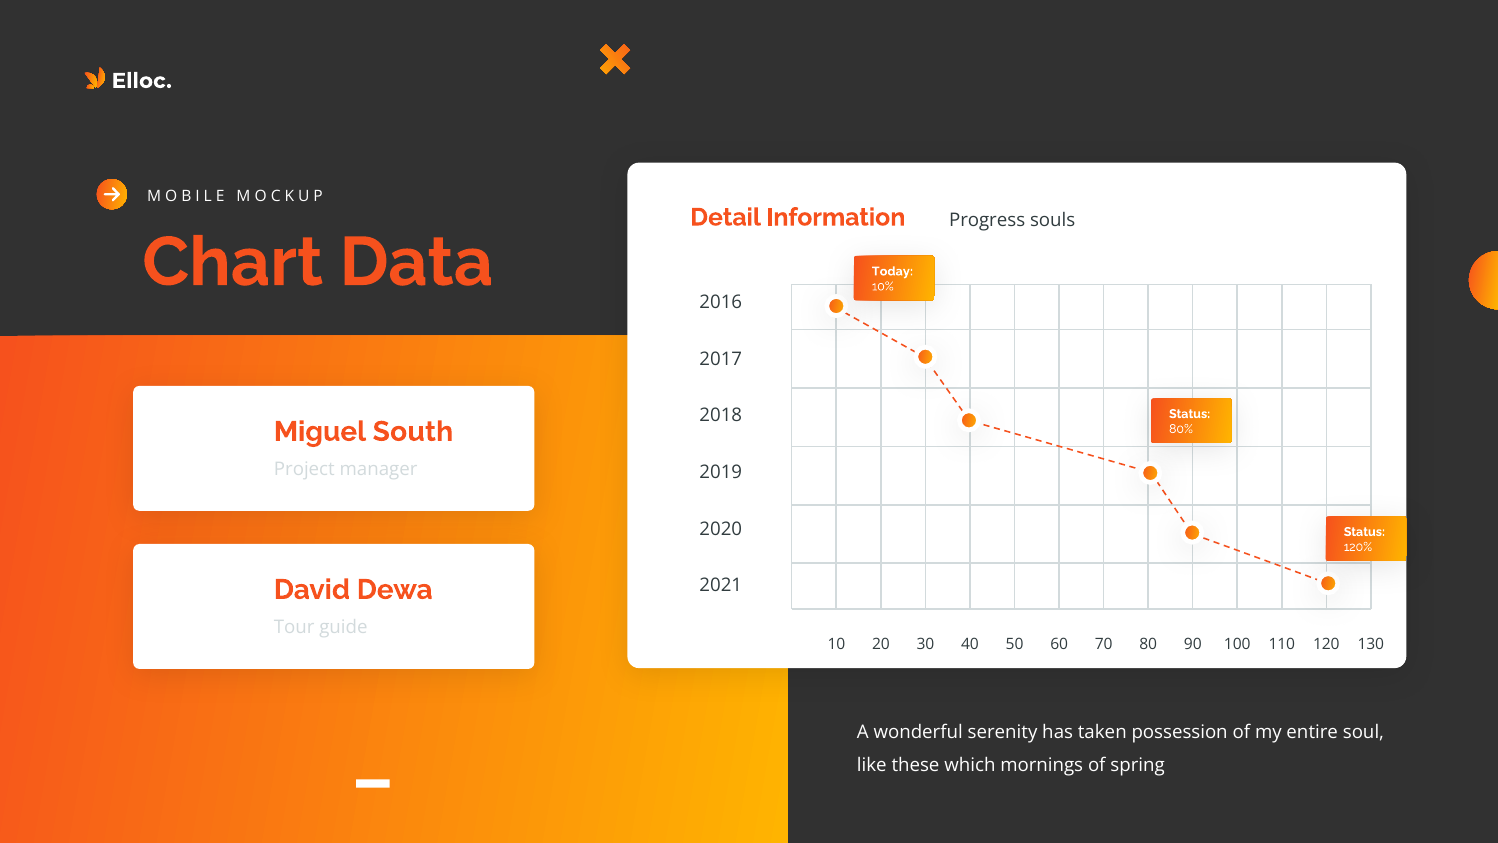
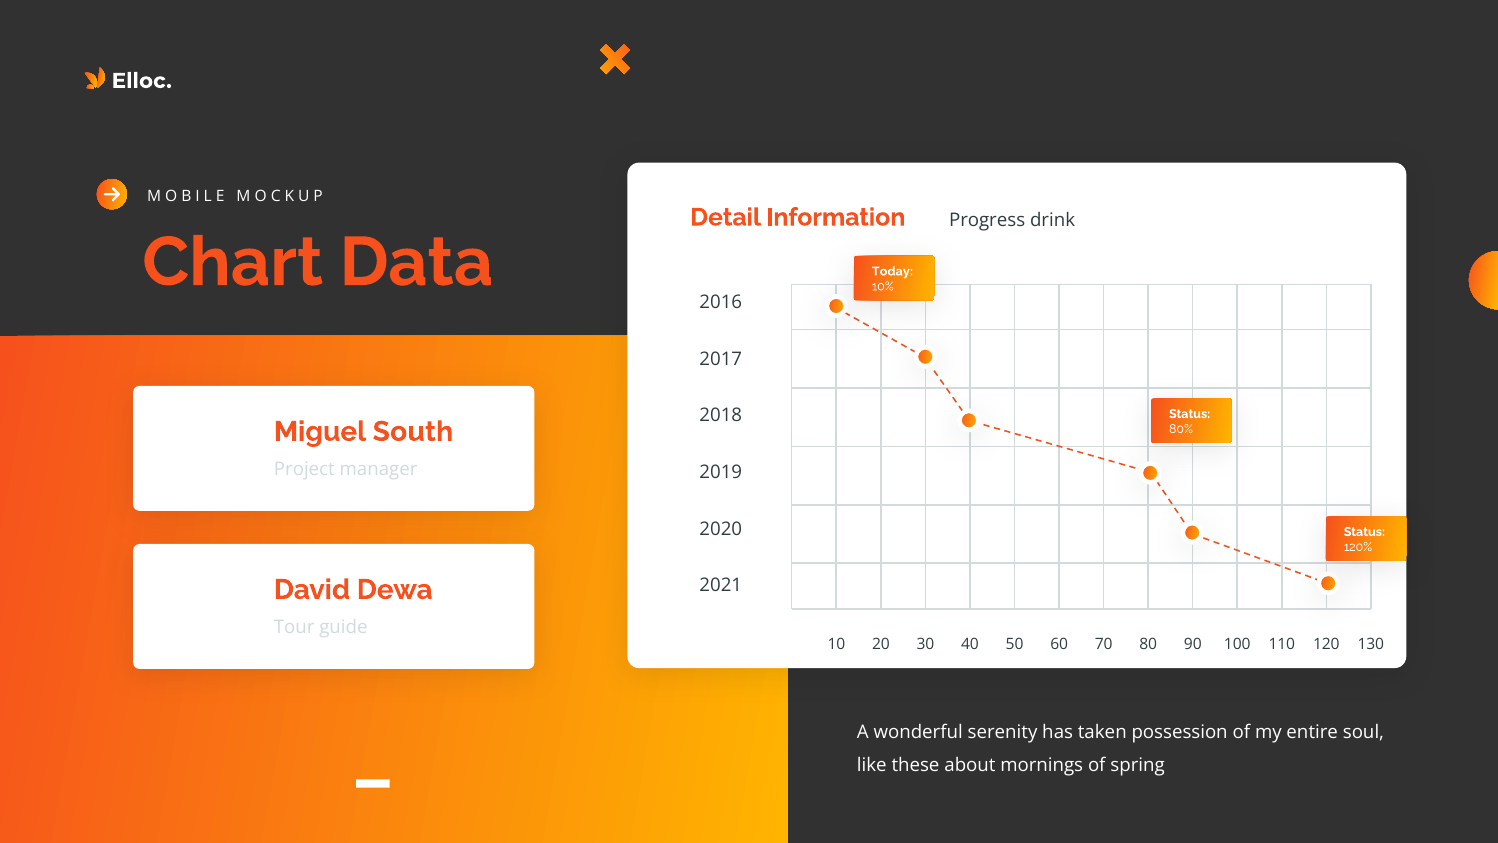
souls: souls -> drink (1053, 221)
which: which -> about (970, 765)
